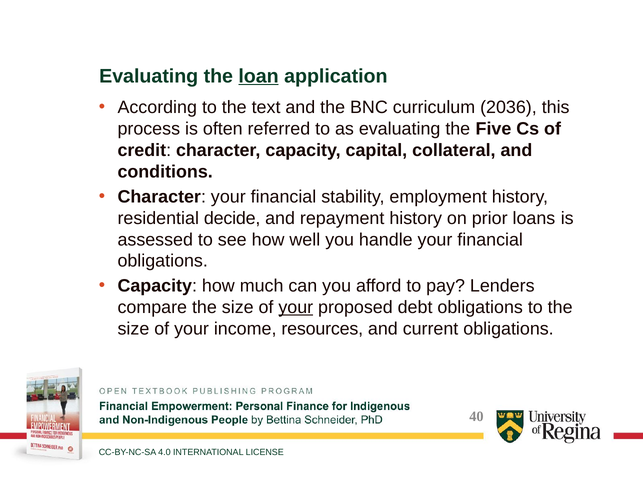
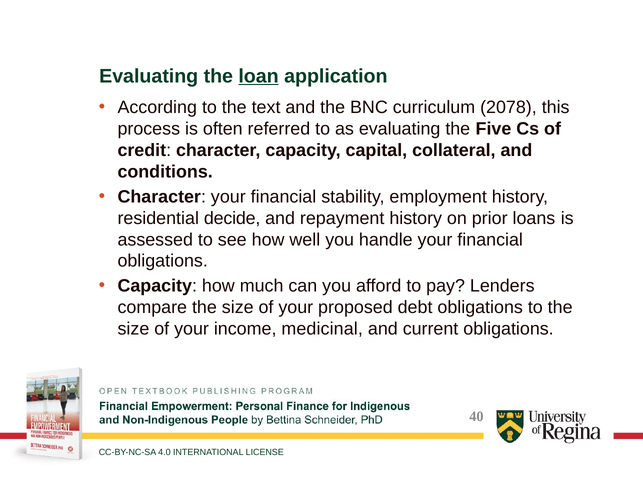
2036: 2036 -> 2078 (508, 108)
your underline: present -> none (296, 308)
resources: resources -> medicinal (322, 329)
